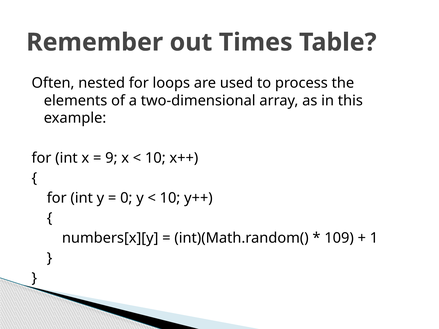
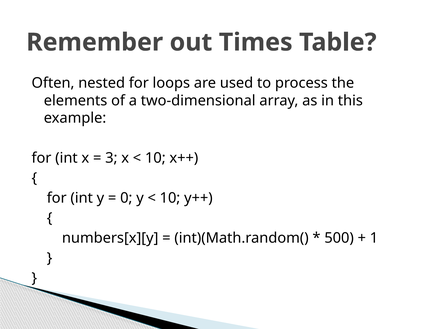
9: 9 -> 3 (111, 158)
109: 109 -> 500 (339, 238)
